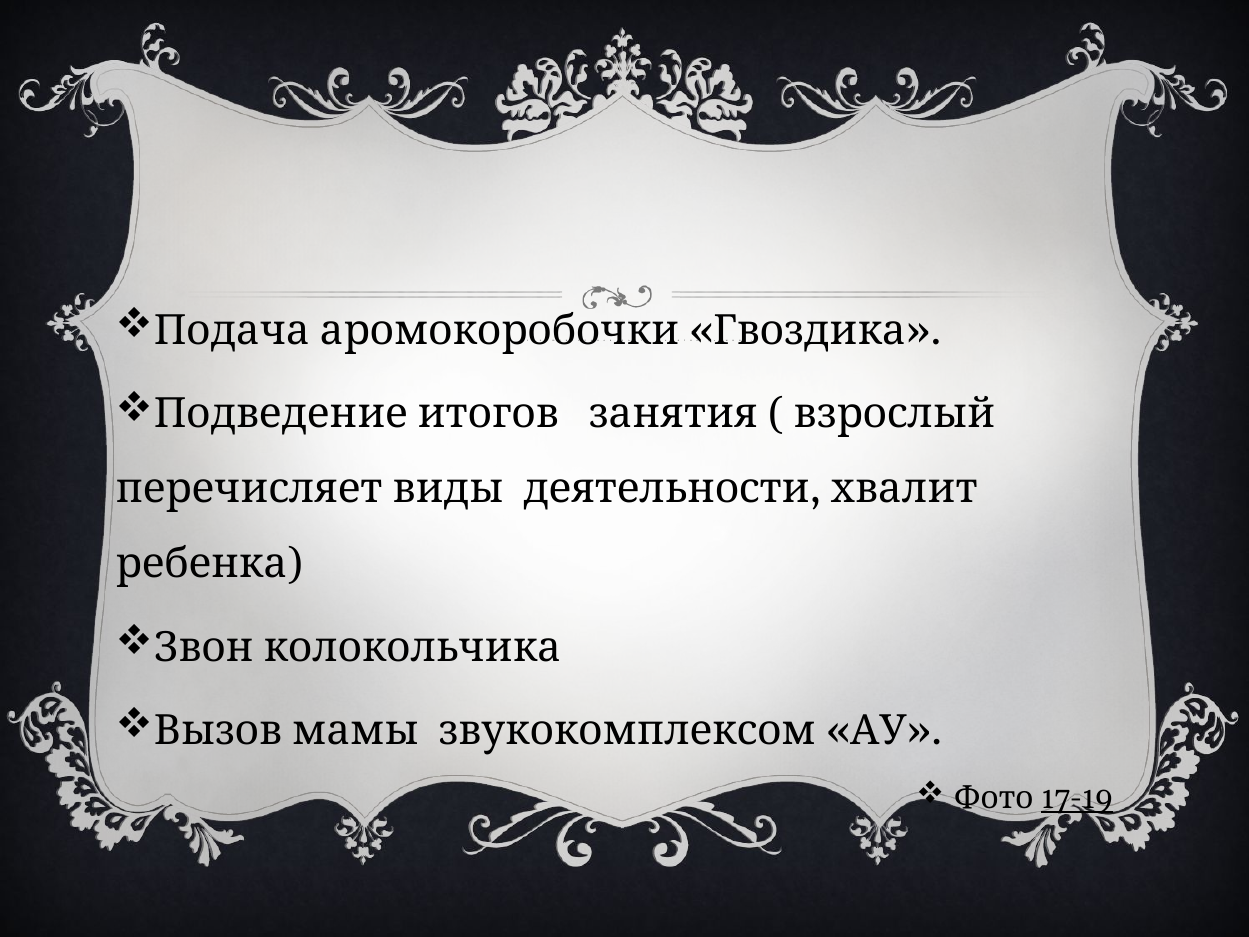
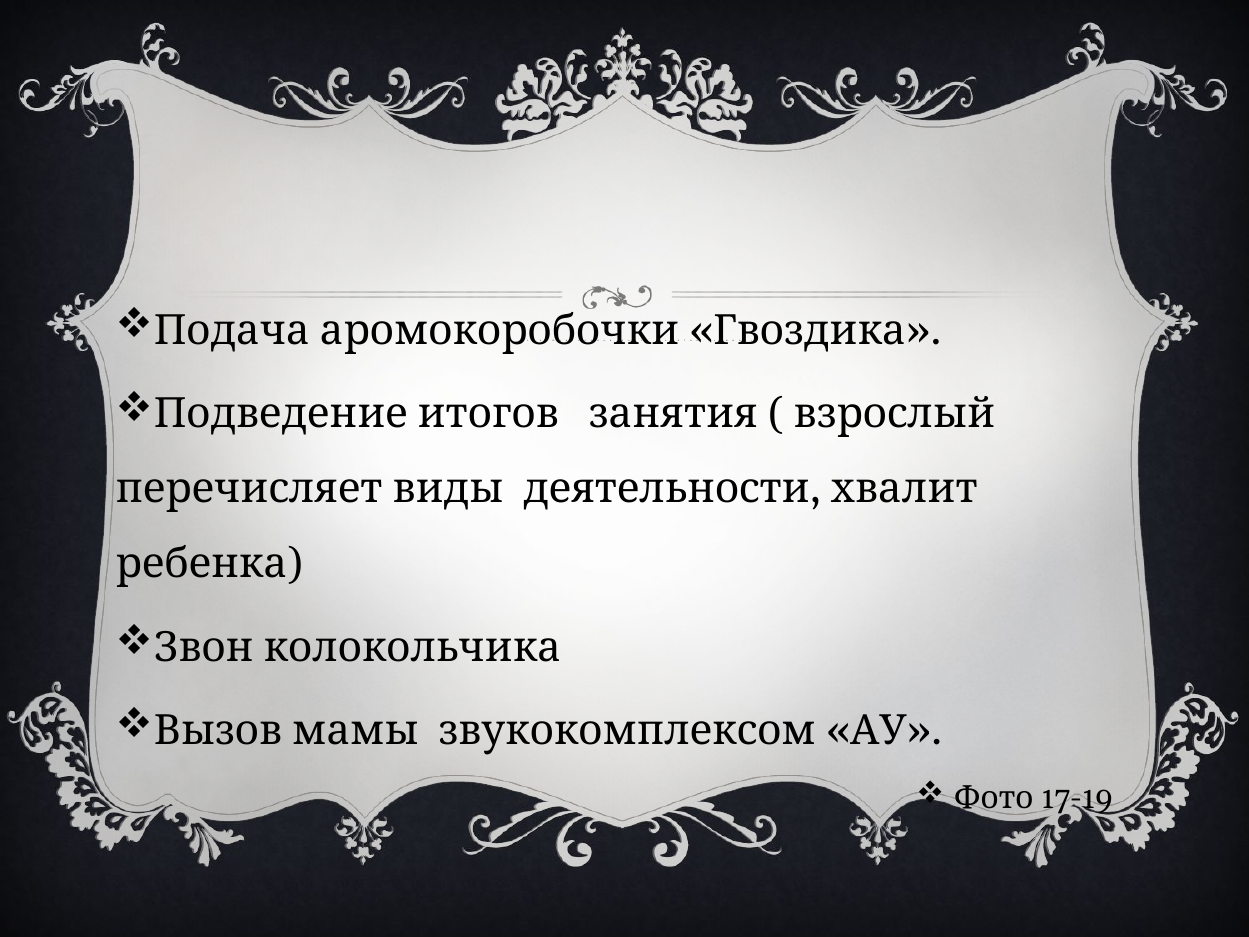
17-19 underline: present -> none (1077, 798)
